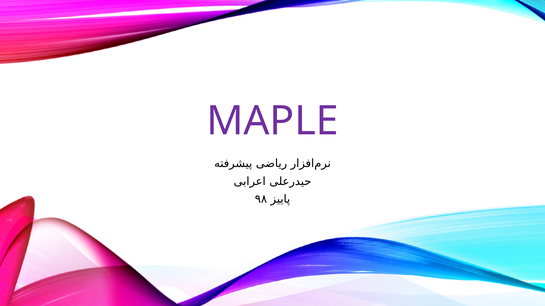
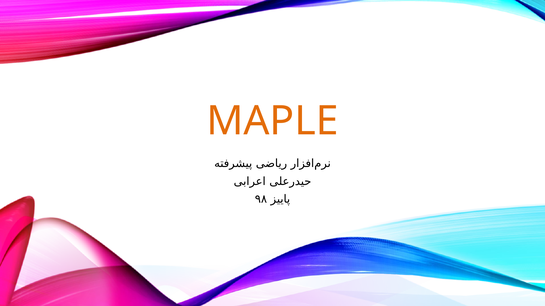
MAPLE colour: purple -> orange (272, 121)
